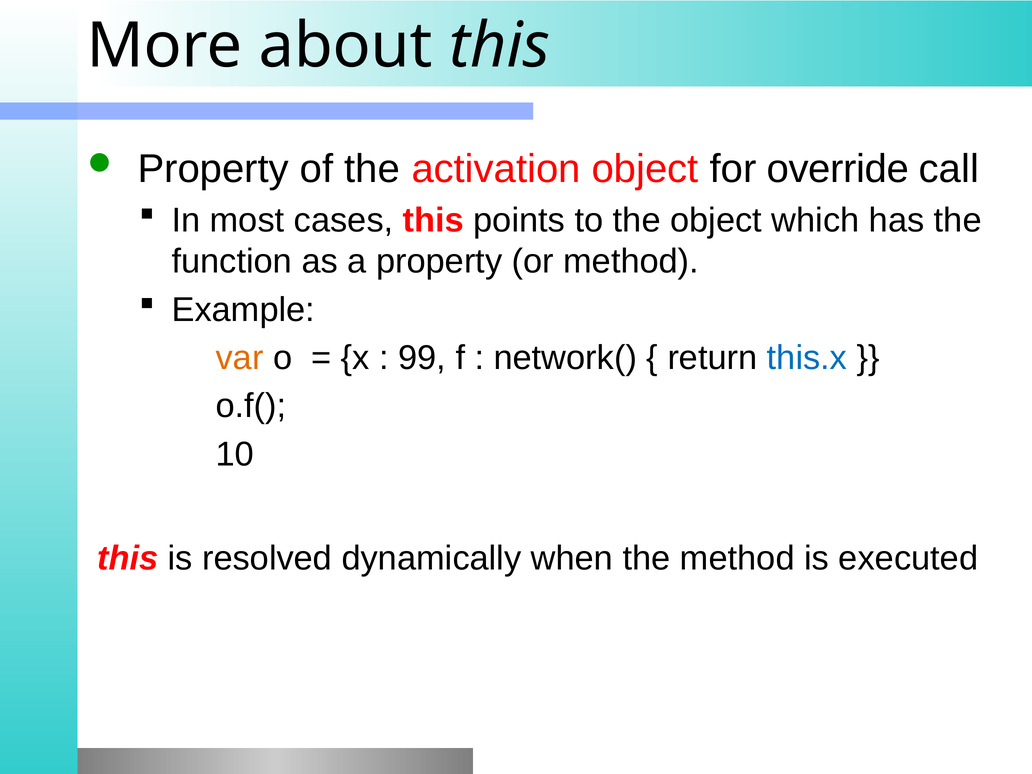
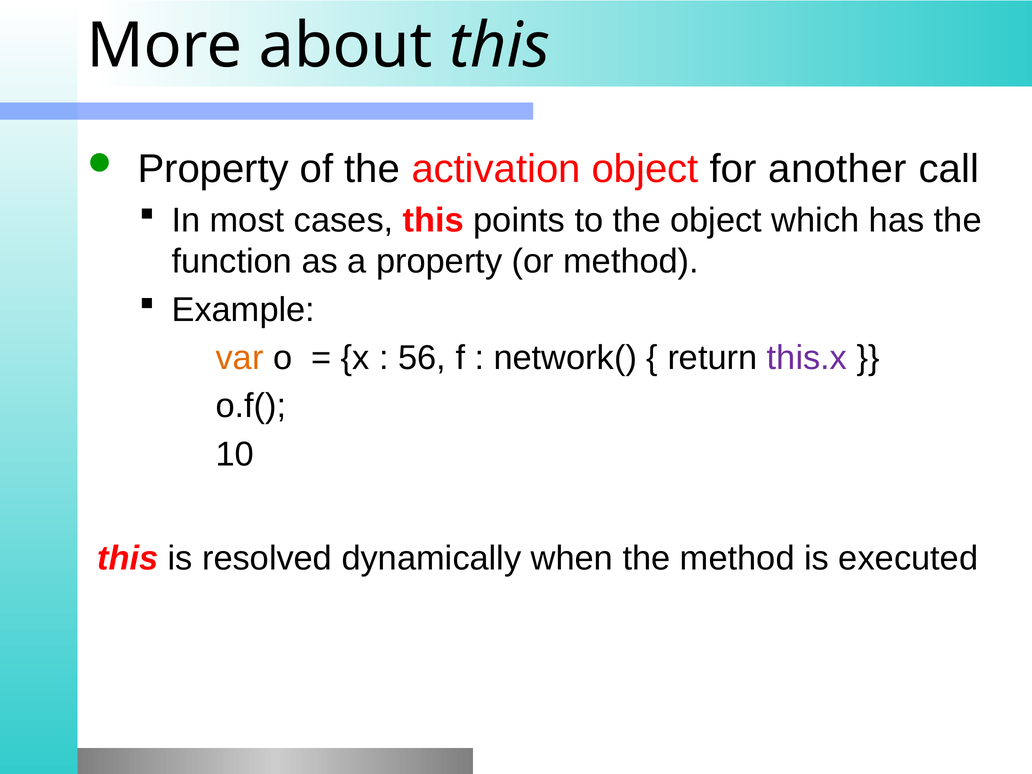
override: override -> another (838, 169)
99: 99 -> 56 (422, 358)
this.x colour: blue -> purple (807, 358)
